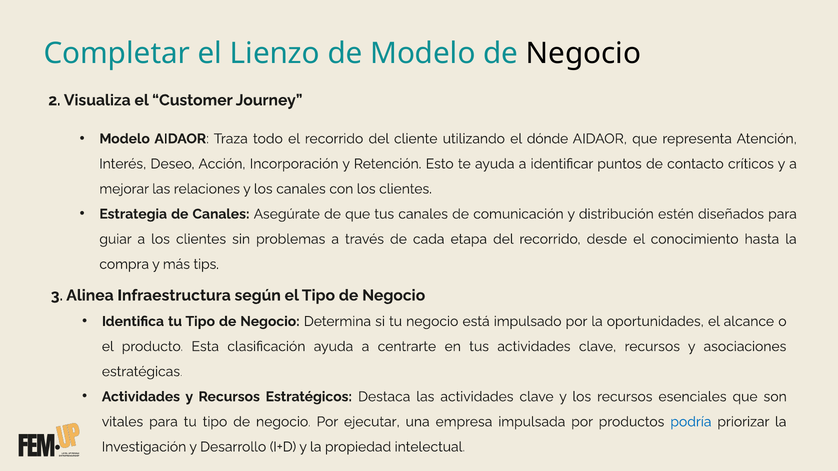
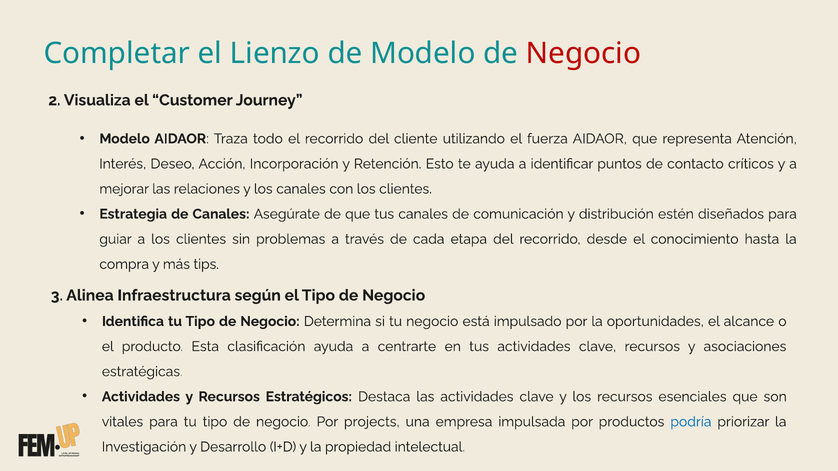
Negocio colour: black -> red (583, 54)
dónde: dónde -> fuerza (547, 139)
ejecutar: ejecutar -> projects (372, 422)
